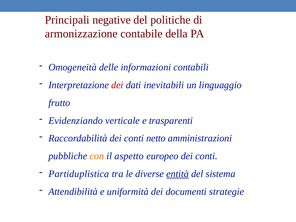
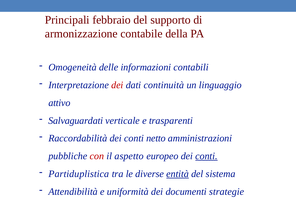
negative: negative -> febbraio (112, 20)
politiche: politiche -> supporto (171, 20)
inevitabili: inevitabili -> continuità (164, 85)
frutto: frutto -> attivo (59, 103)
Evidenziando: Evidenziando -> Salvaguardati (76, 121)
con colour: orange -> red (97, 156)
conti underline: none -> present (206, 156)
